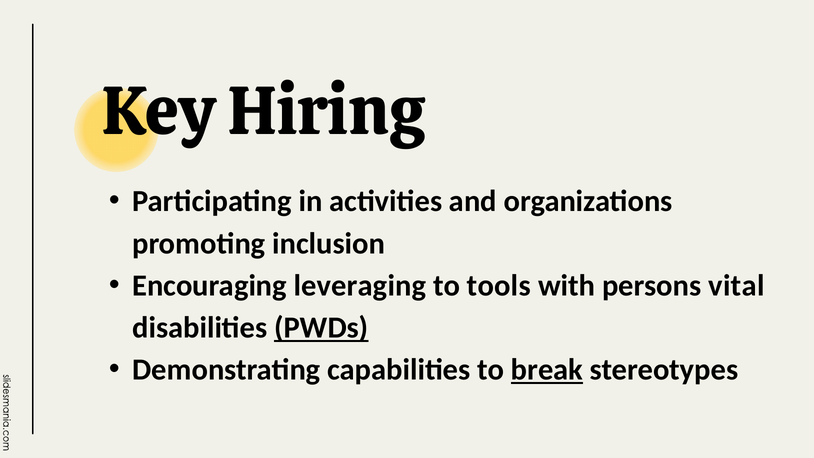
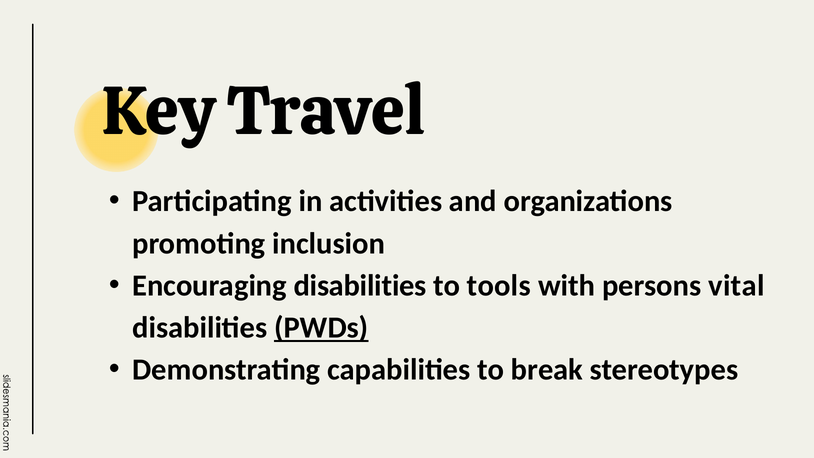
Hiring: Hiring -> Travel (327, 112)
Encouraging leveraging: leveraging -> disabilities (360, 286)
break underline: present -> none (547, 370)
